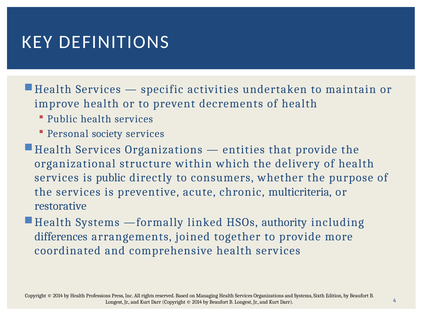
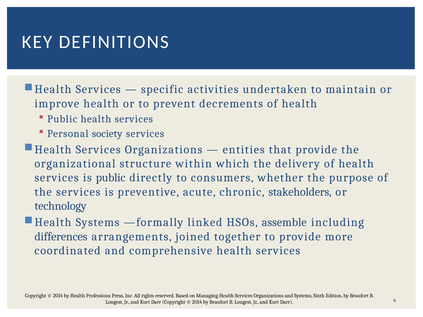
multicriteria: multicriteria -> stakeholders (300, 192)
restorative: restorative -> technology (61, 206)
authority: authority -> assemble (284, 223)
